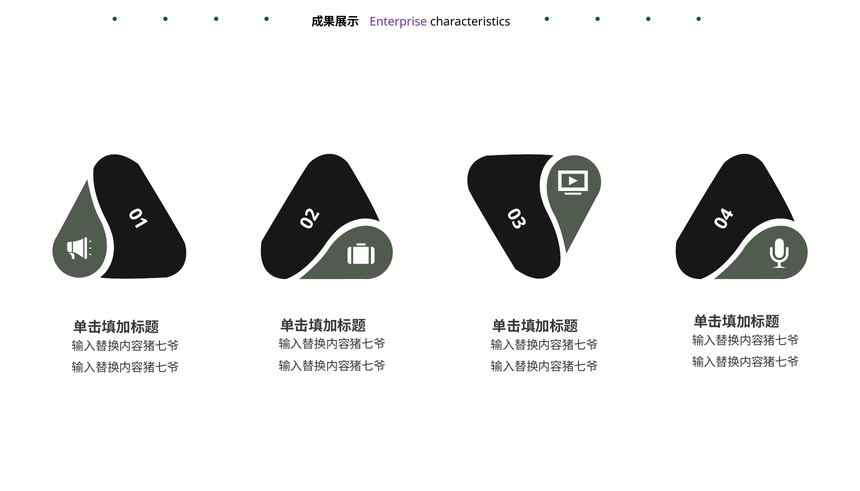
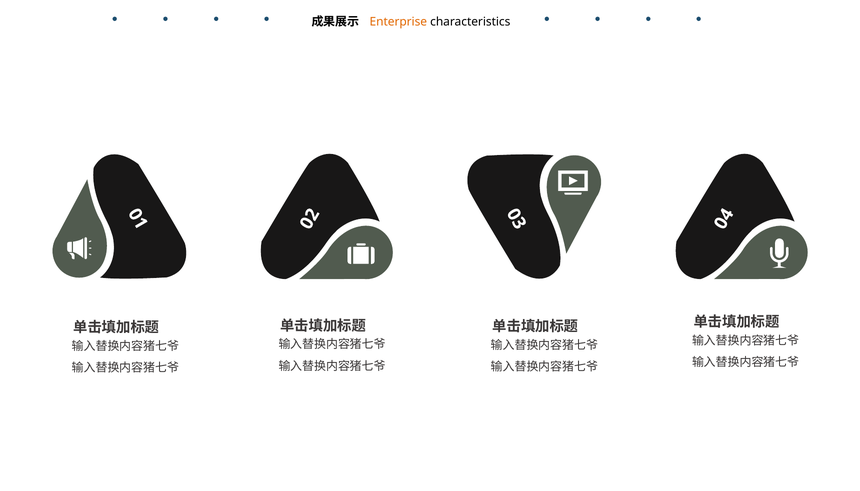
Enterprise colour: purple -> orange (398, 22)
